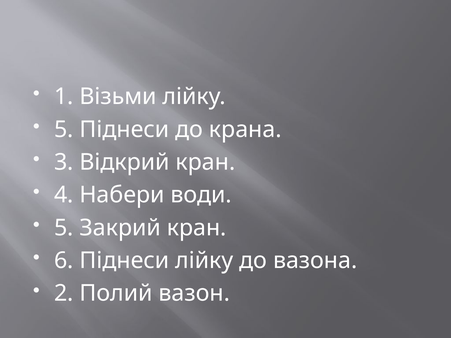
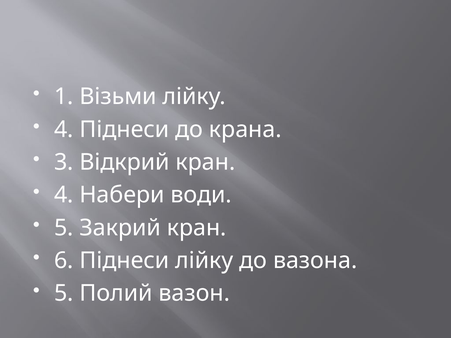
5: 5 -> 4 (64, 129)
2: 2 -> 5 (64, 294)
